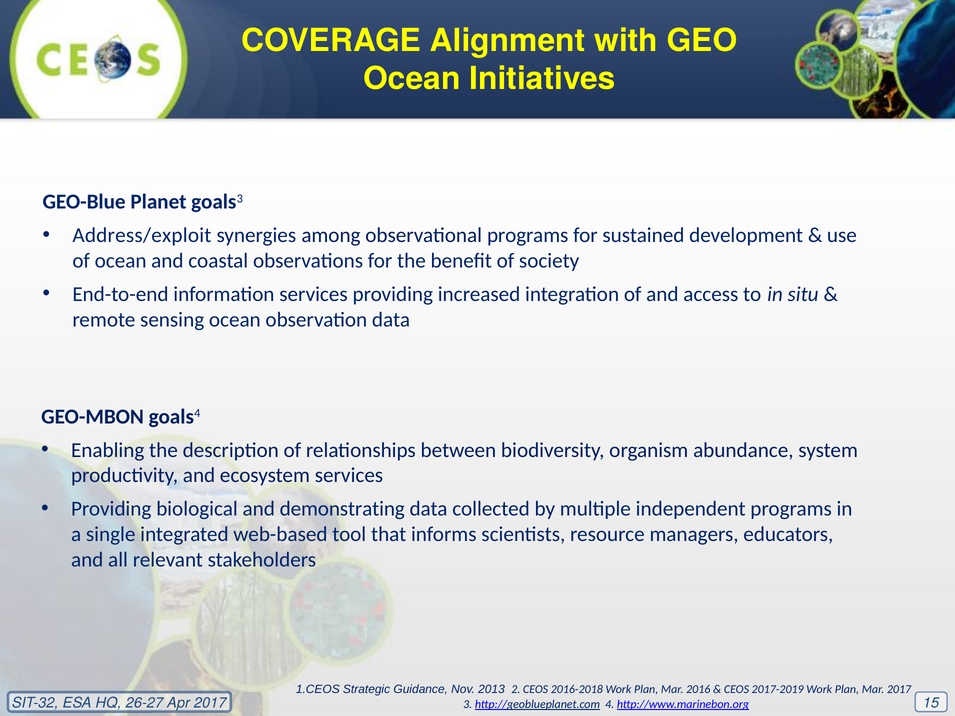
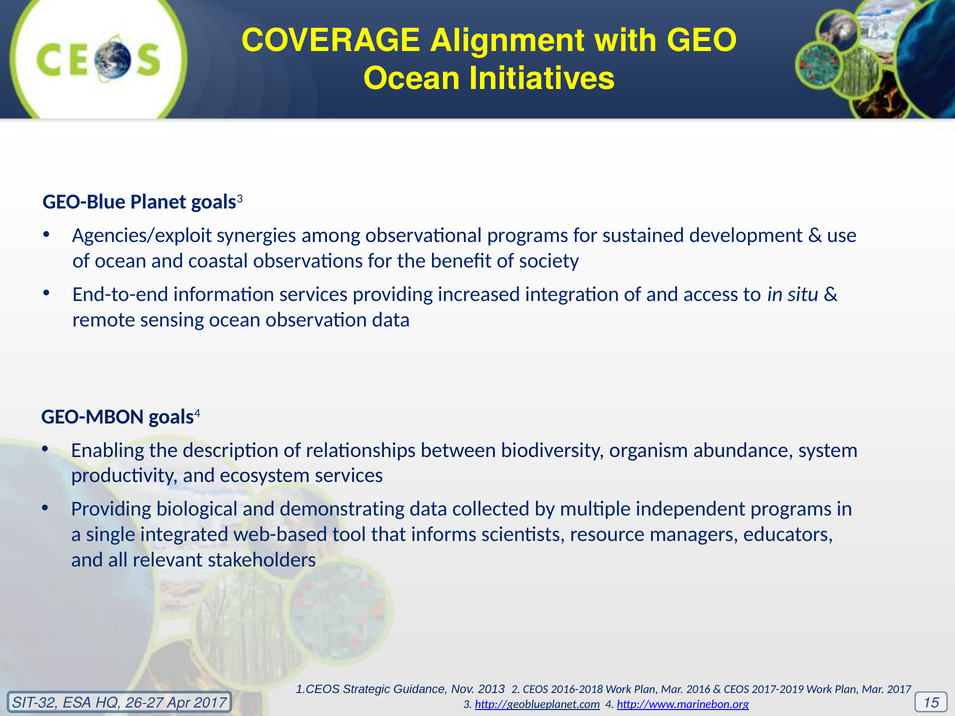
Address/exploit: Address/exploit -> Agencies/exploit (142, 235)
